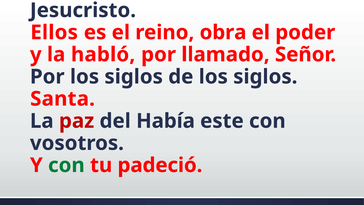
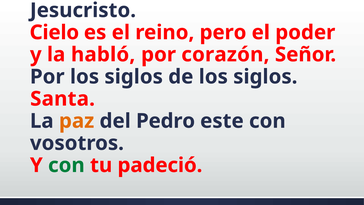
Ellos: Ellos -> Cielo (54, 32)
obra: obra -> pero (223, 32)
llamado: llamado -> corazón (225, 55)
paz colour: red -> orange (77, 121)
Había: Había -> Pedro (166, 121)
